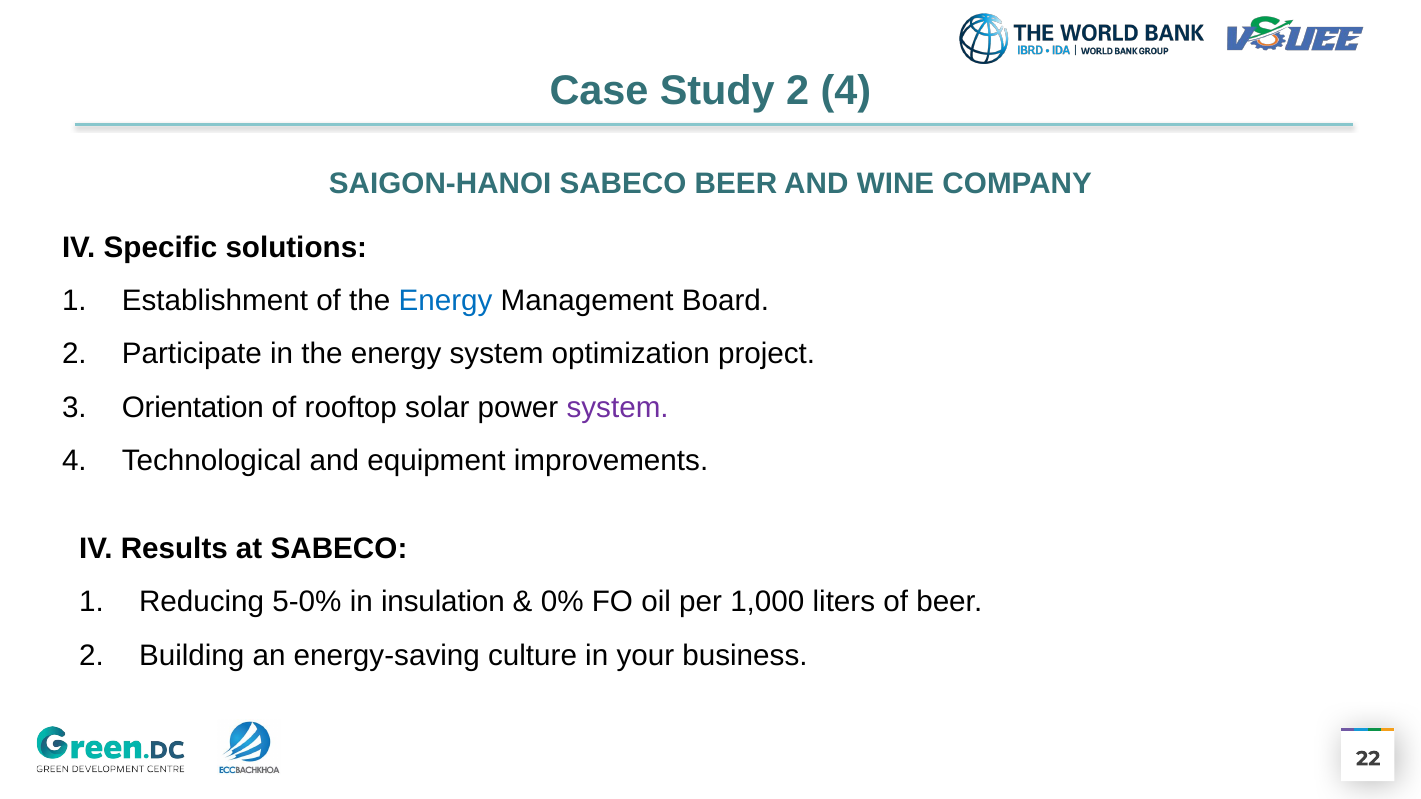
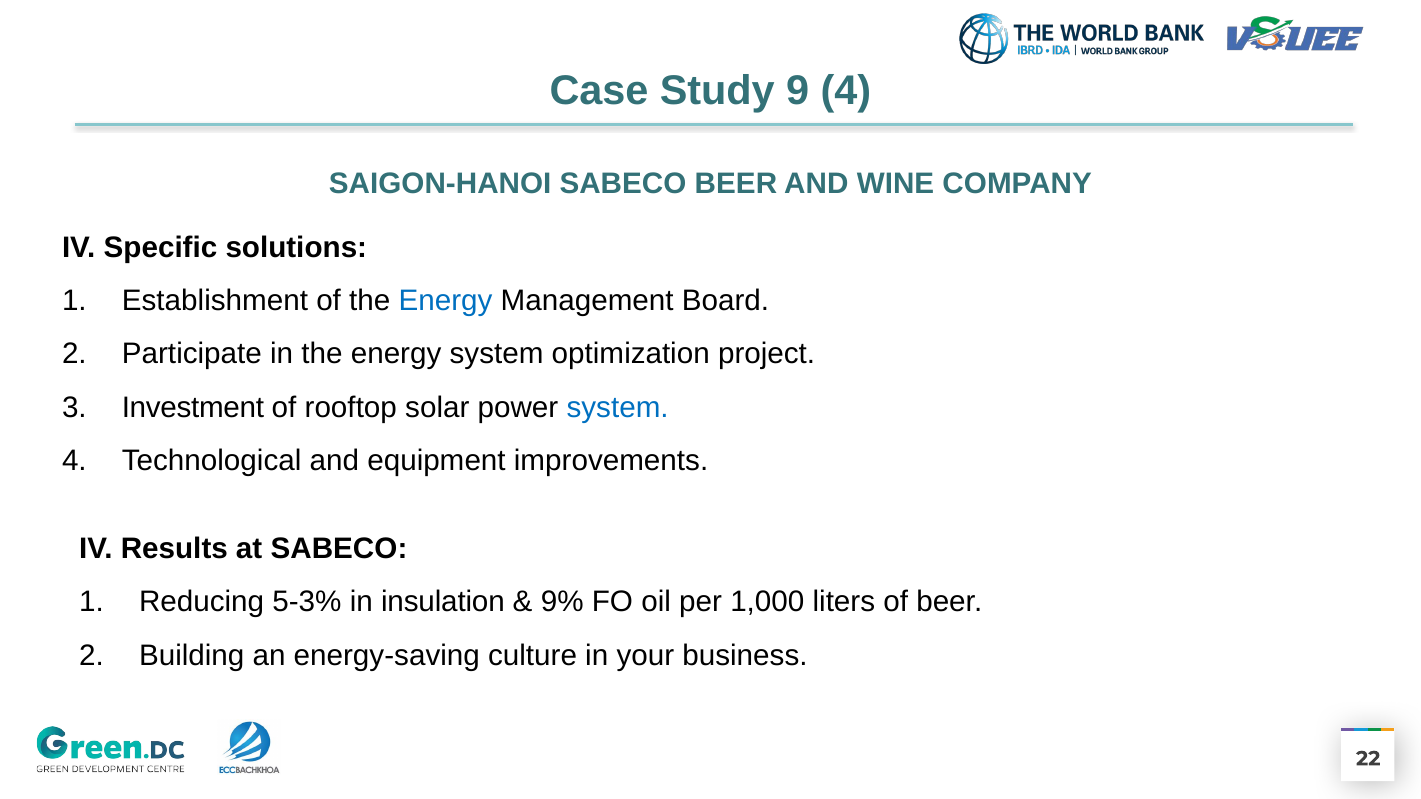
Study 2: 2 -> 9 (798, 91)
Orientation: Orientation -> Investment (193, 408)
system colour: purple -> blue (618, 408)
5-0%: 5-0% -> 5-3% (307, 602)
0%: 0% -> 9% (562, 602)
